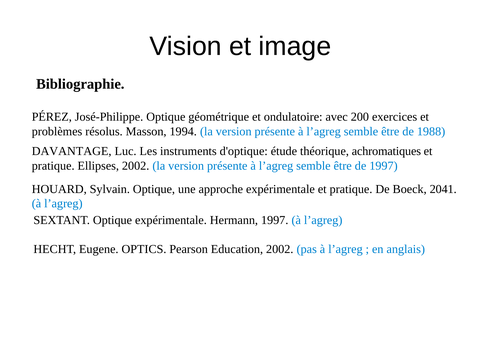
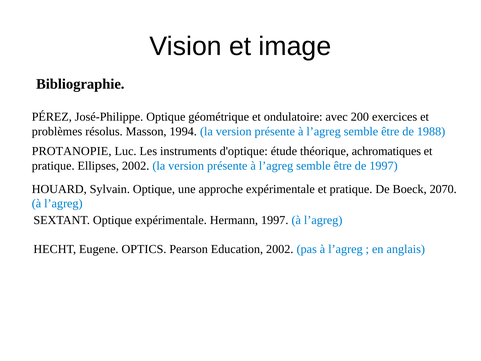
DAVANTAGE: DAVANTAGE -> PROTANOPIE (72, 151)
2041: 2041 -> 2070 (443, 189)
